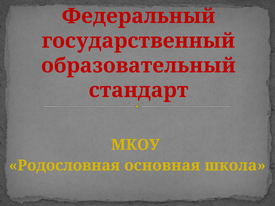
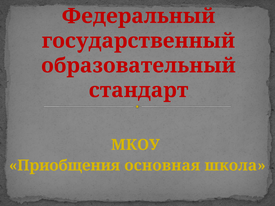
Родословная: Родословная -> Приобщения (65, 166)
